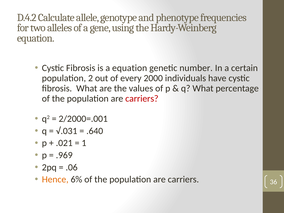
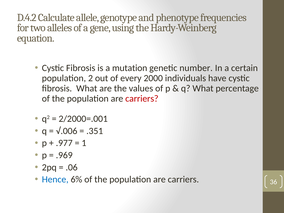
a equation: equation -> mutation (130, 68)
√.031: √.031 -> √.006 (67, 131)
.640: .640 -> .351 (95, 131)
.021: .021 -> .977 (64, 143)
Hence colour: orange -> blue (55, 179)
